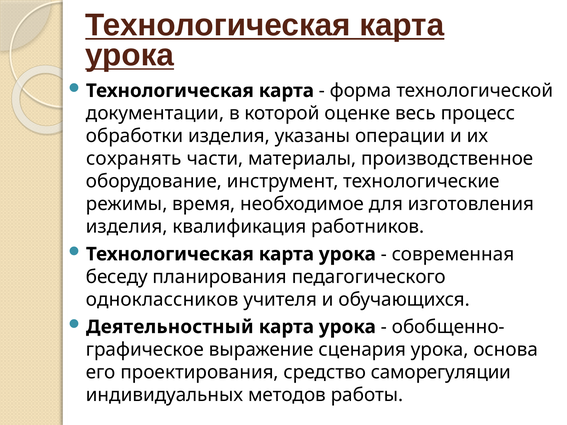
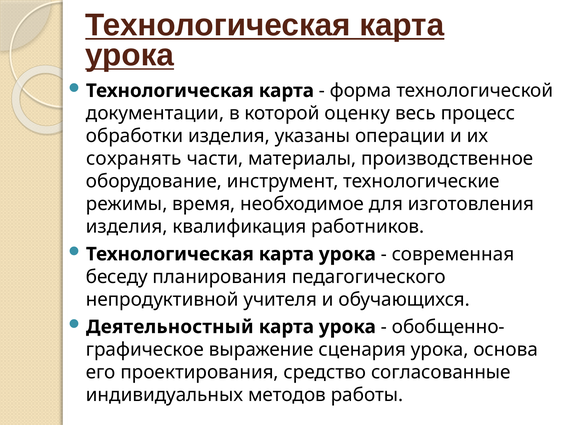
оценке: оценке -> оценку (357, 113)
одноклассников: одноклассников -> непродуктивной (162, 300)
саморегуляции: саморегуляции -> согласованные (441, 372)
